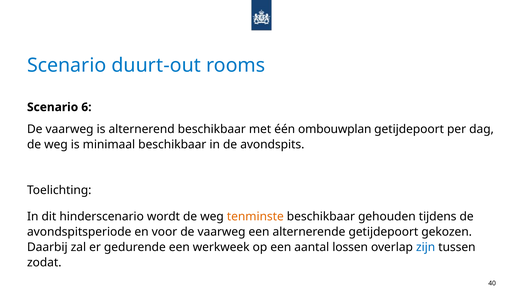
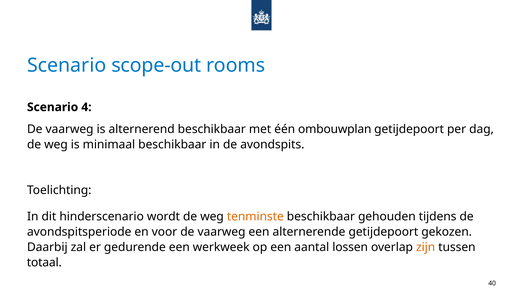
duurt-out: duurt-out -> scope-out (156, 65)
6: 6 -> 4 (86, 107)
zijn colour: blue -> orange (426, 247)
zodat: zodat -> totaal (44, 263)
